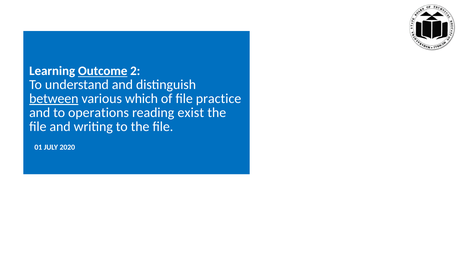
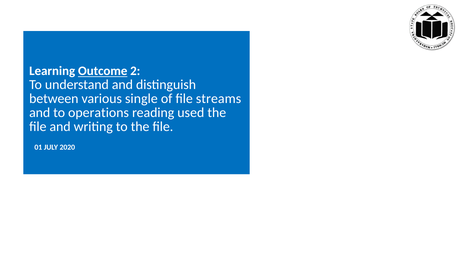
between underline: present -> none (54, 99)
which: which -> single (141, 99)
practice: practice -> streams (219, 99)
exist: exist -> used (191, 113)
